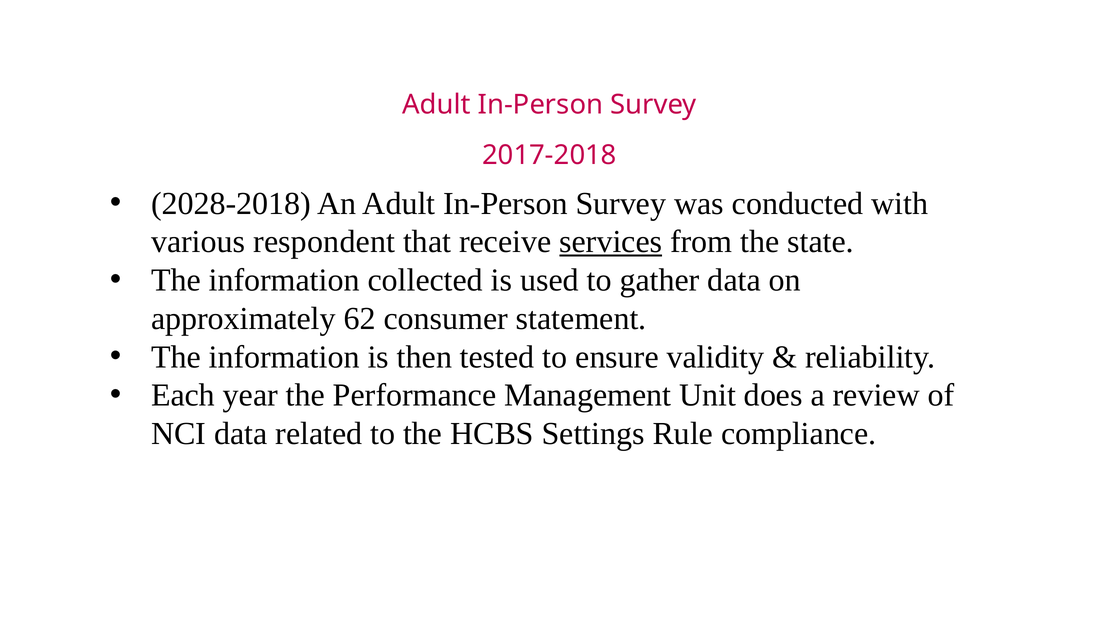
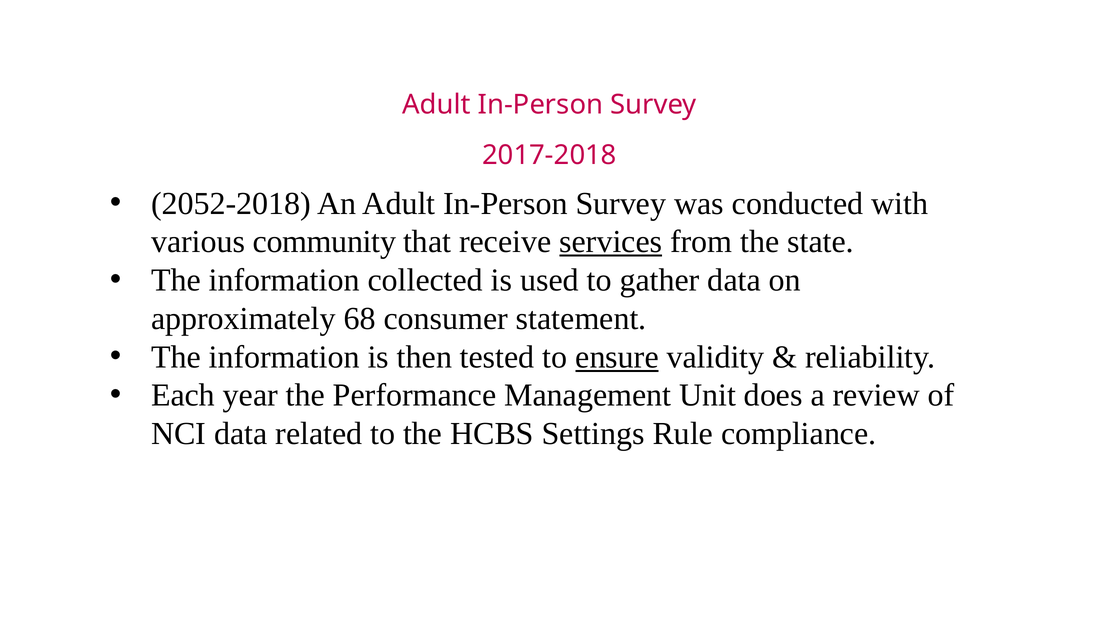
2028-2018: 2028-2018 -> 2052-2018 (231, 204)
respondent: respondent -> community (324, 242)
62: 62 -> 68 (360, 319)
ensure underline: none -> present (617, 357)
